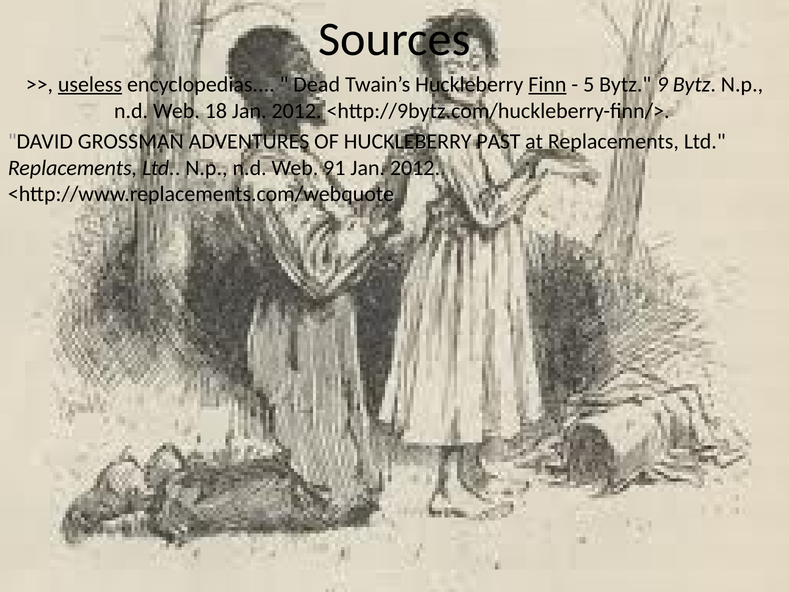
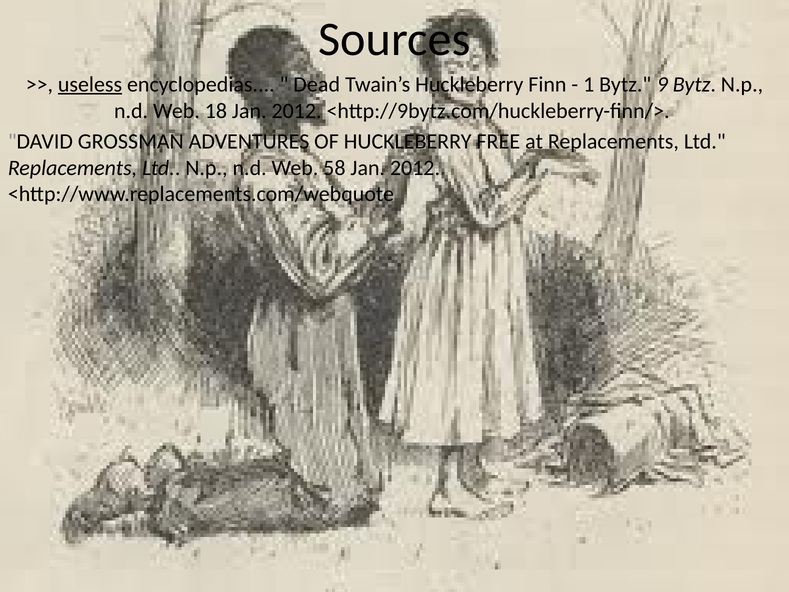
Finn underline: present -> none (547, 84)
5: 5 -> 1 (589, 84)
PAST: PAST -> FREE (498, 141)
91: 91 -> 58 (334, 168)
